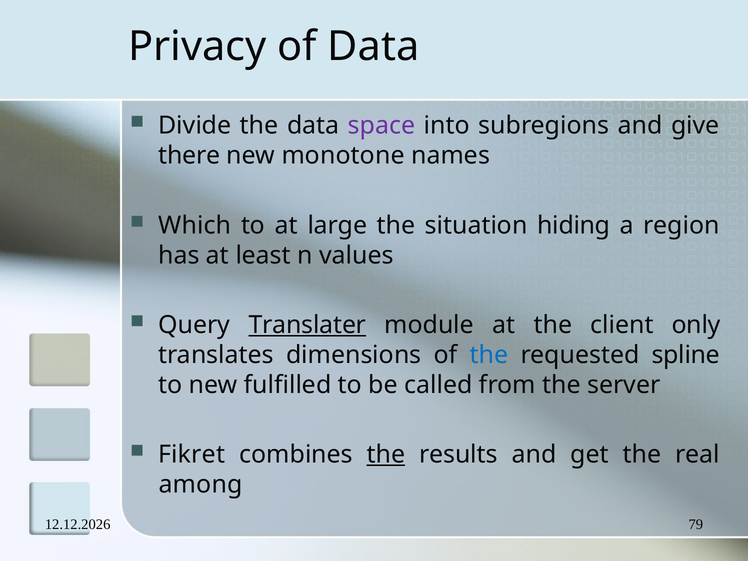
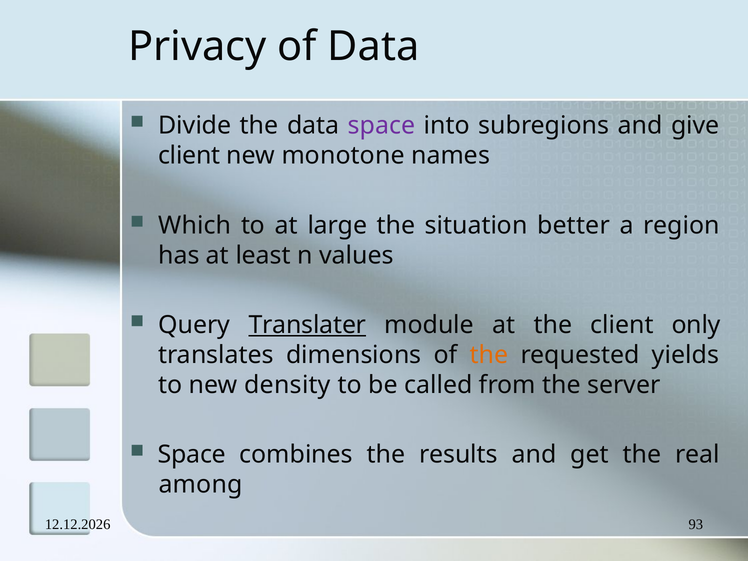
there: there -> client (189, 156)
hiding: hiding -> better (574, 225)
the colour: blue -> orange (489, 355)
spline: spline -> yields (686, 355)
fulfilled: fulfilled -> density (287, 385)
Fikret: Fikret -> Space (192, 455)
the underline: present -> none (386, 455)
79: 79 -> 93 (696, 524)
